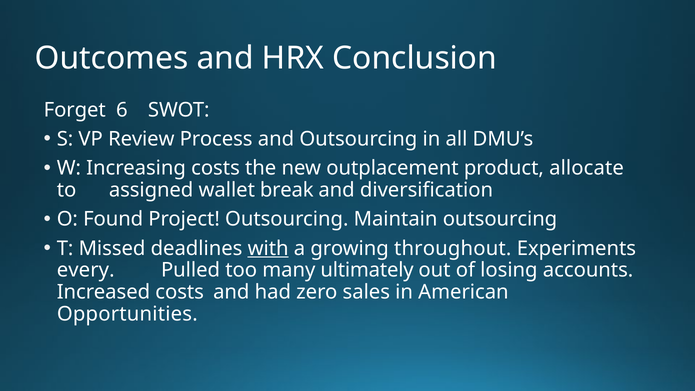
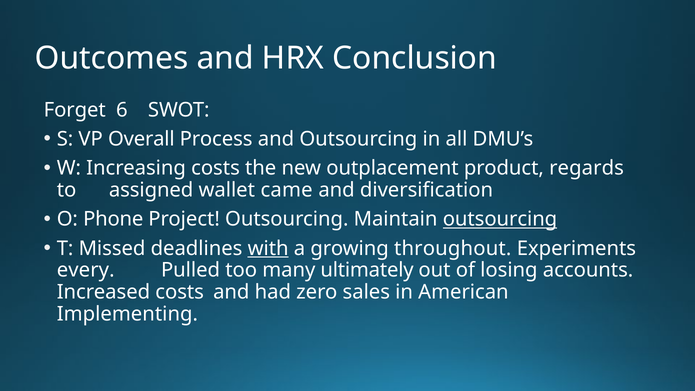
Review: Review -> Overall (141, 139)
allocate: allocate -> regards (587, 168)
break: break -> came (287, 190)
Found: Found -> Phone (113, 219)
outsourcing underline: none -> present (500, 219)
Opportunities: Opportunities -> Implementing (127, 314)
